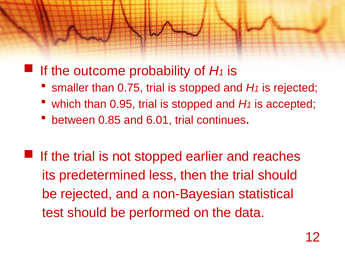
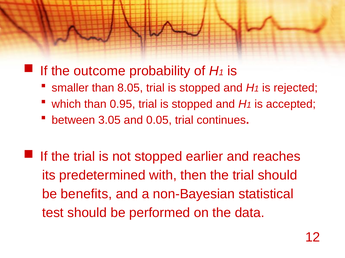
0.75: 0.75 -> 8.05 (130, 88)
0.85: 0.85 -> 3.05 (109, 120)
6.01: 6.01 -> 0.05 (159, 120)
less: less -> with (163, 176)
be rejected: rejected -> benefits (86, 195)
